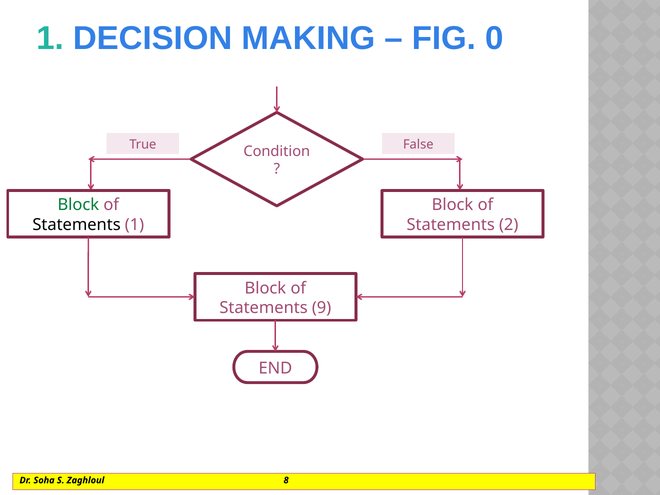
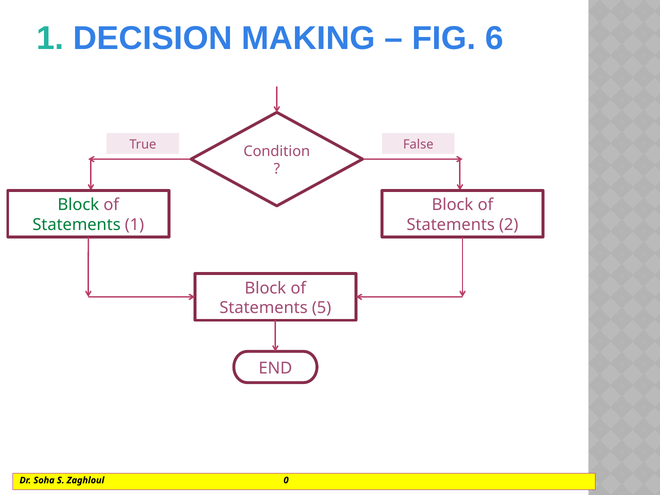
0: 0 -> 6 (494, 39)
Statements colour: black -> green (77, 225)
9: 9 -> 5 (322, 308)
8: 8 -> 0 (286, 480)
